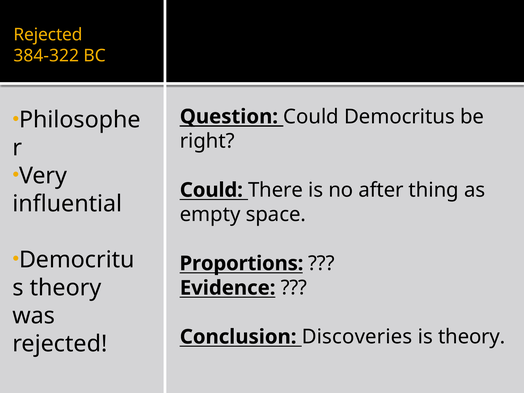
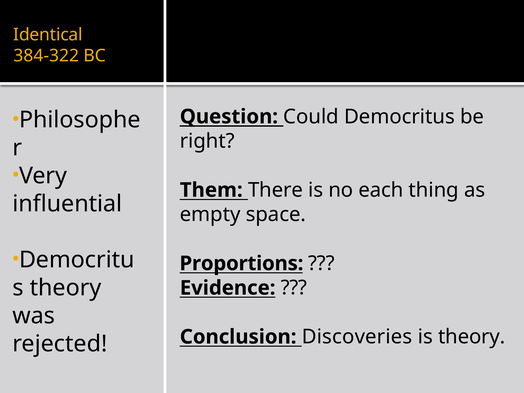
Rejected: Rejected -> Identical (48, 35)
Could: Could -> Them (211, 190)
after: after -> each (381, 190)
